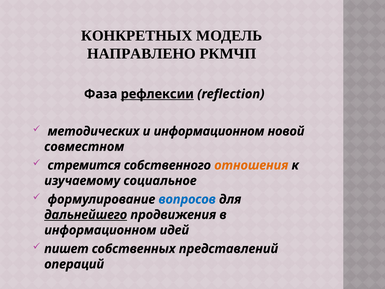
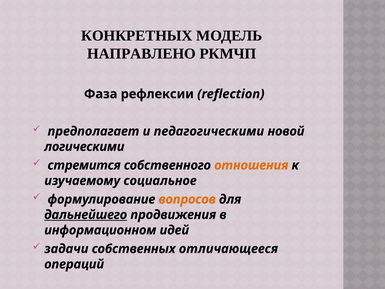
рефлексии underline: present -> none (157, 94)
методических: методических -> предполагает (93, 131)
и информационном: информационном -> педагогическими (209, 131)
совместном: совместном -> логическими (84, 147)
вопросов colour: blue -> orange (187, 199)
пишет: пишет -> задачи (66, 249)
представлений: представлений -> отличающееся (228, 249)
